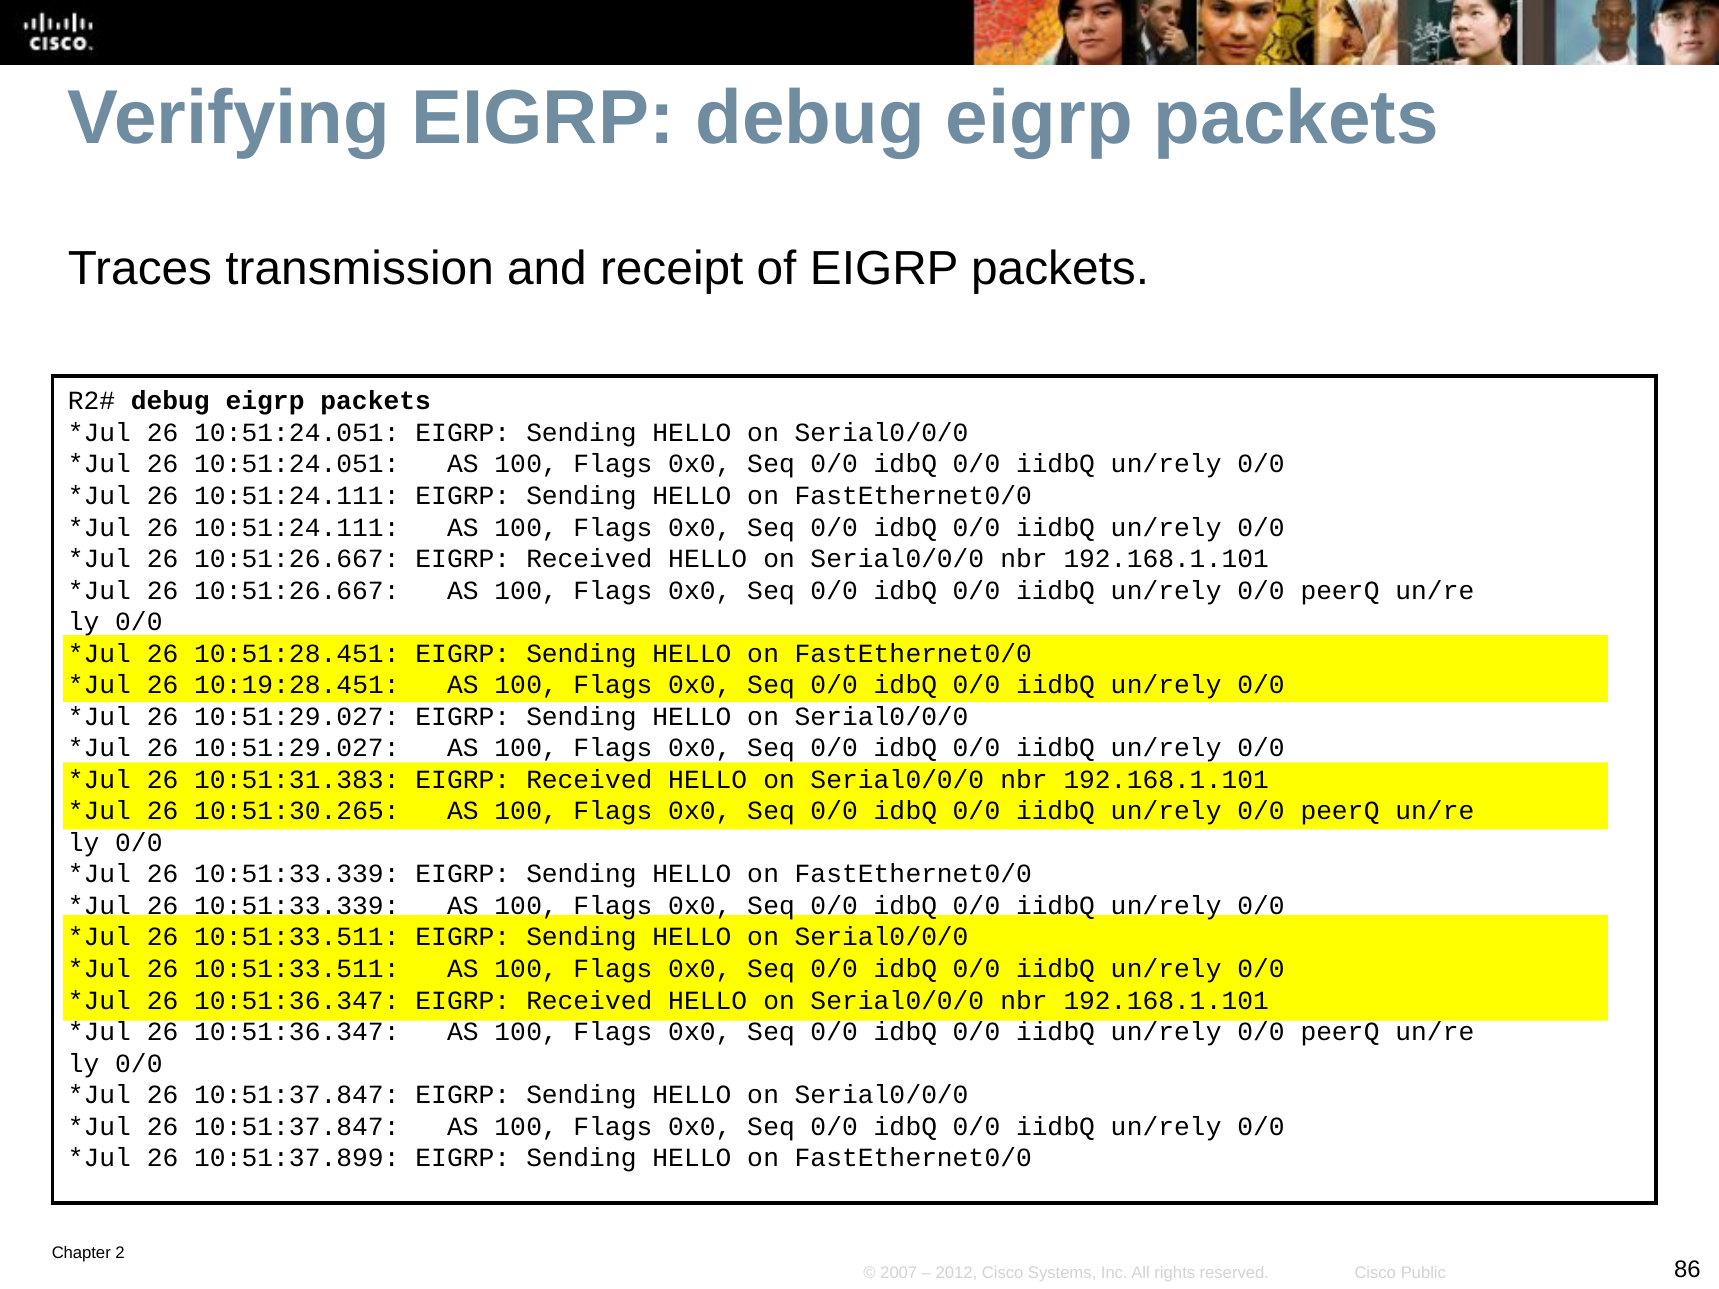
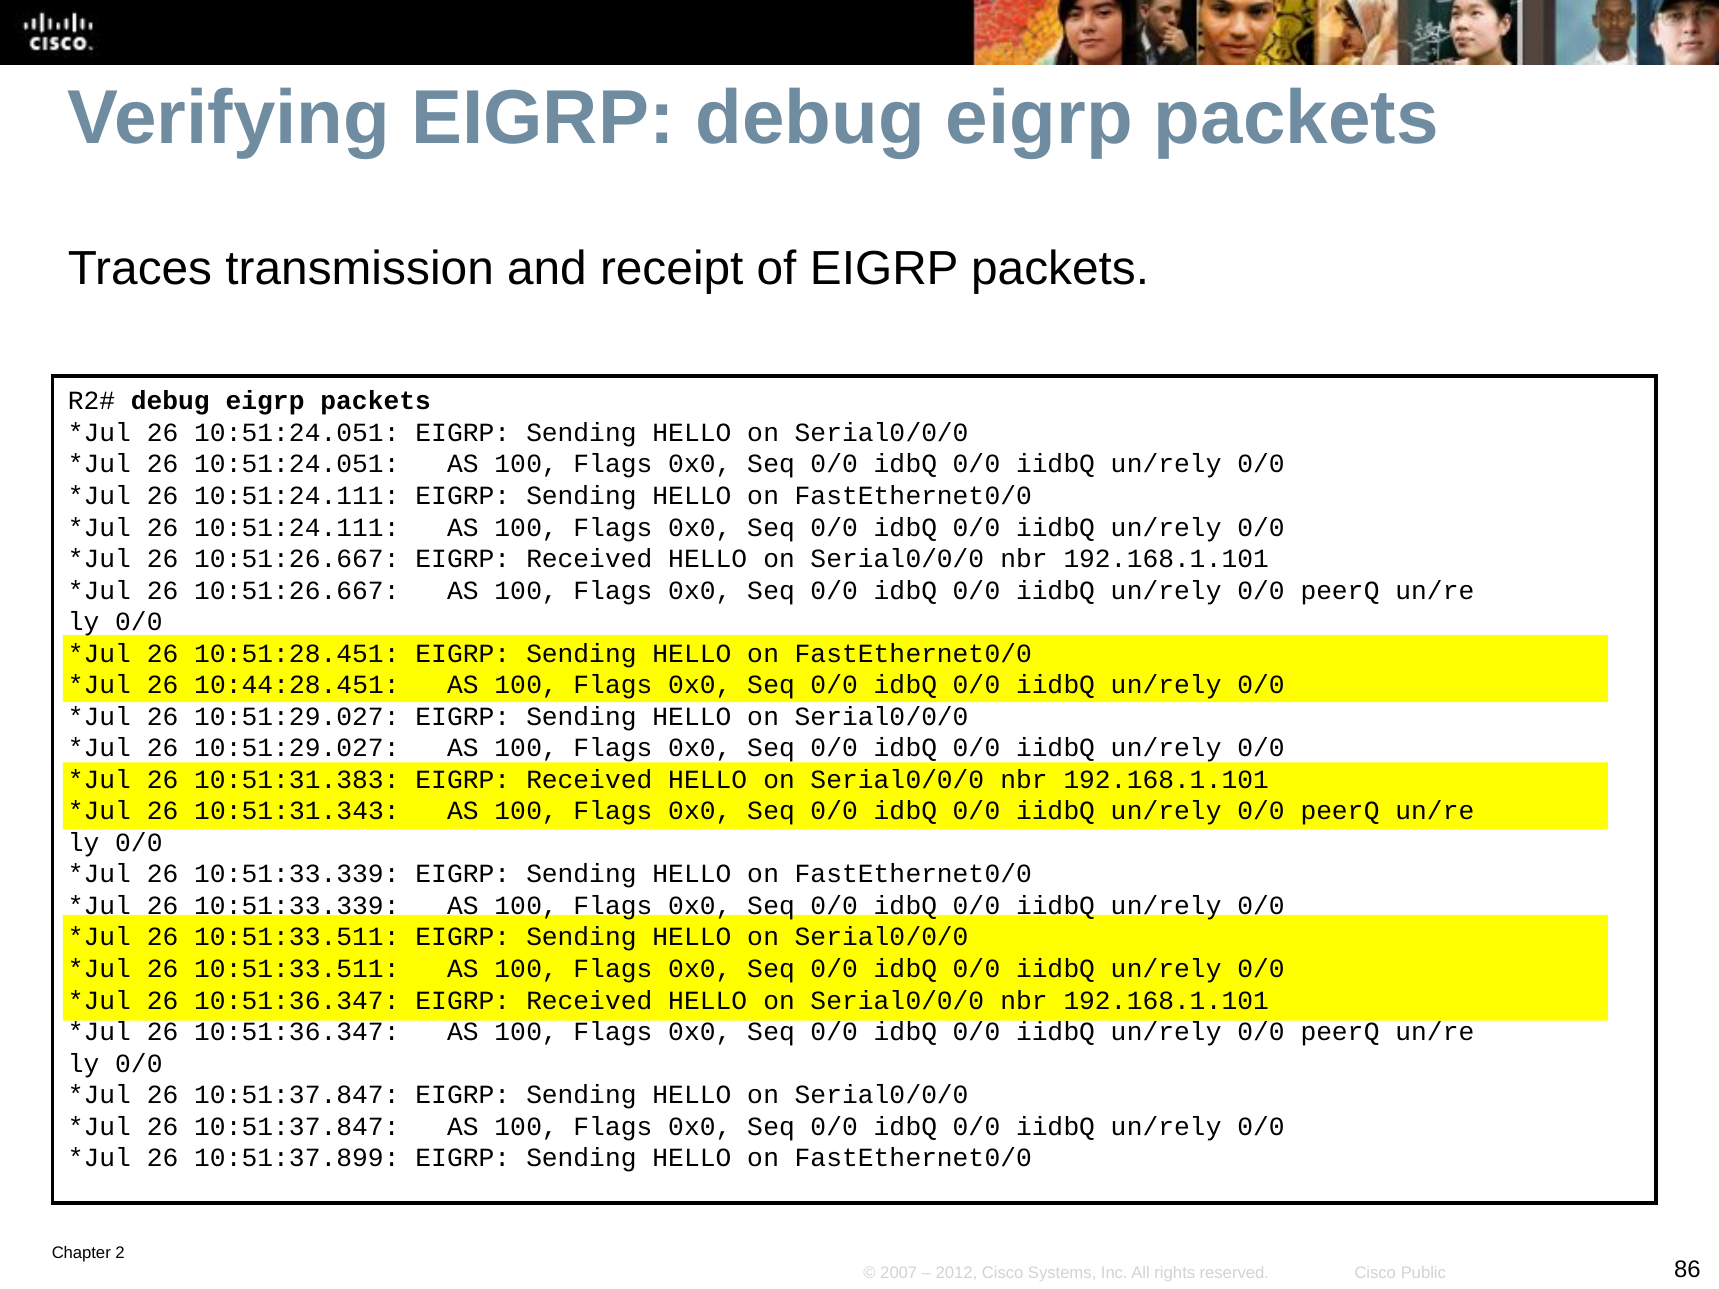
10:19:28.451: 10:19:28.451 -> 10:44:28.451 (297, 685)
10:51:30.265: 10:51:30.265 -> 10:51:31.343 (297, 811)
